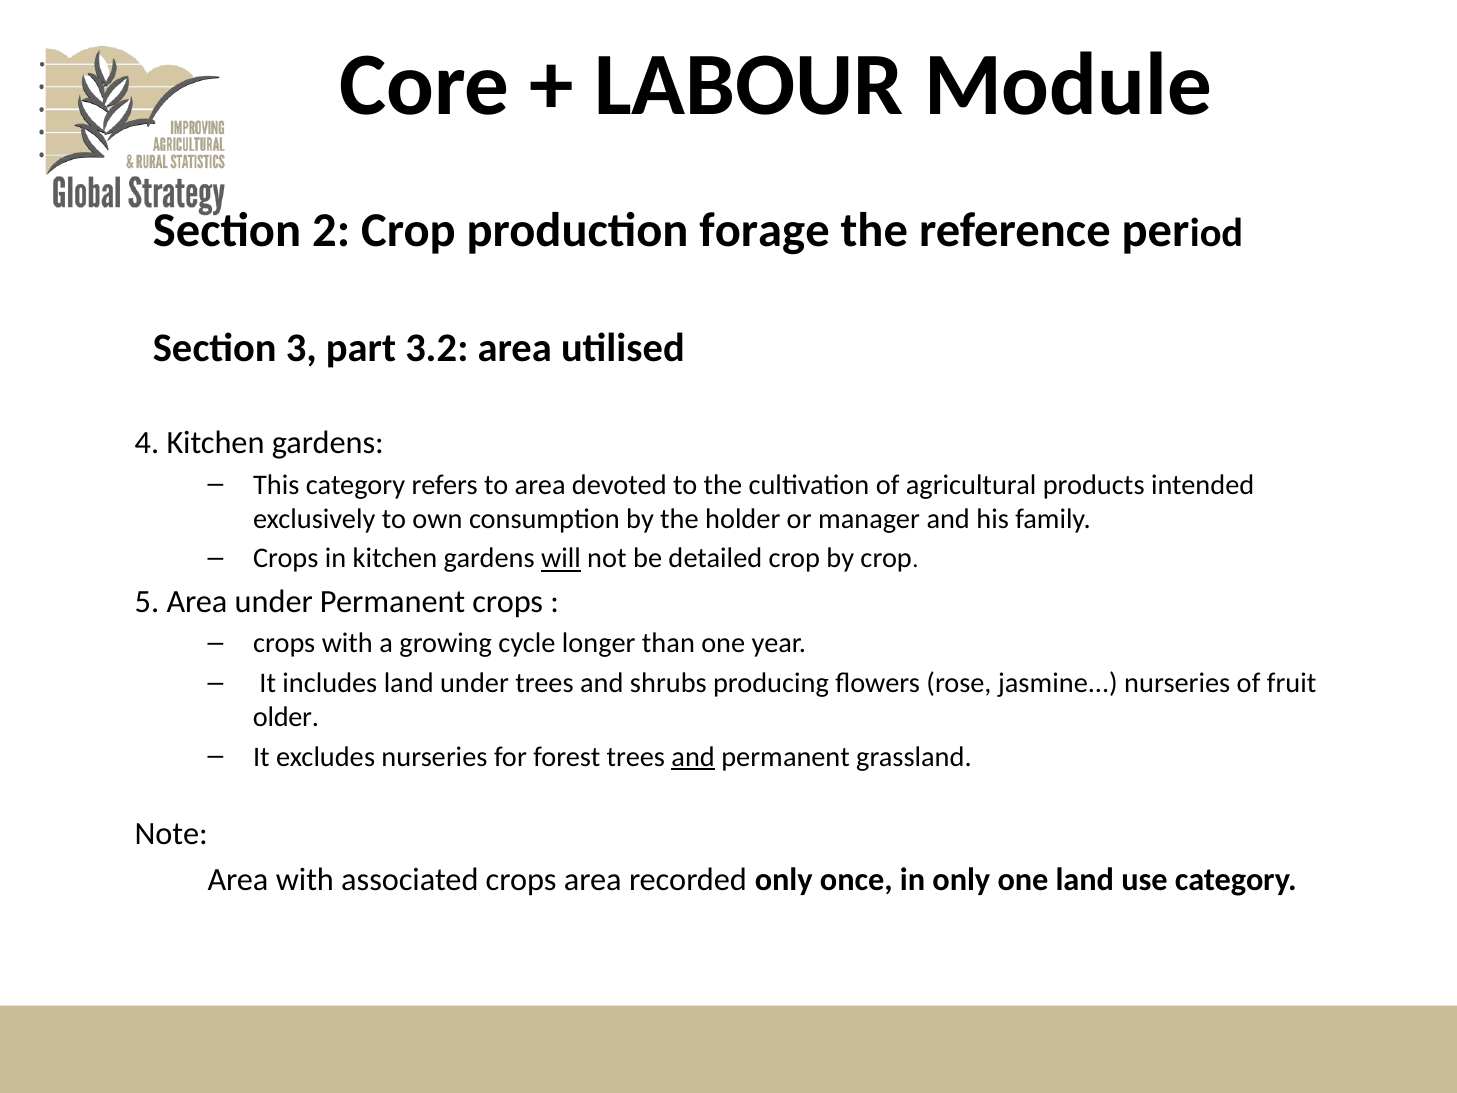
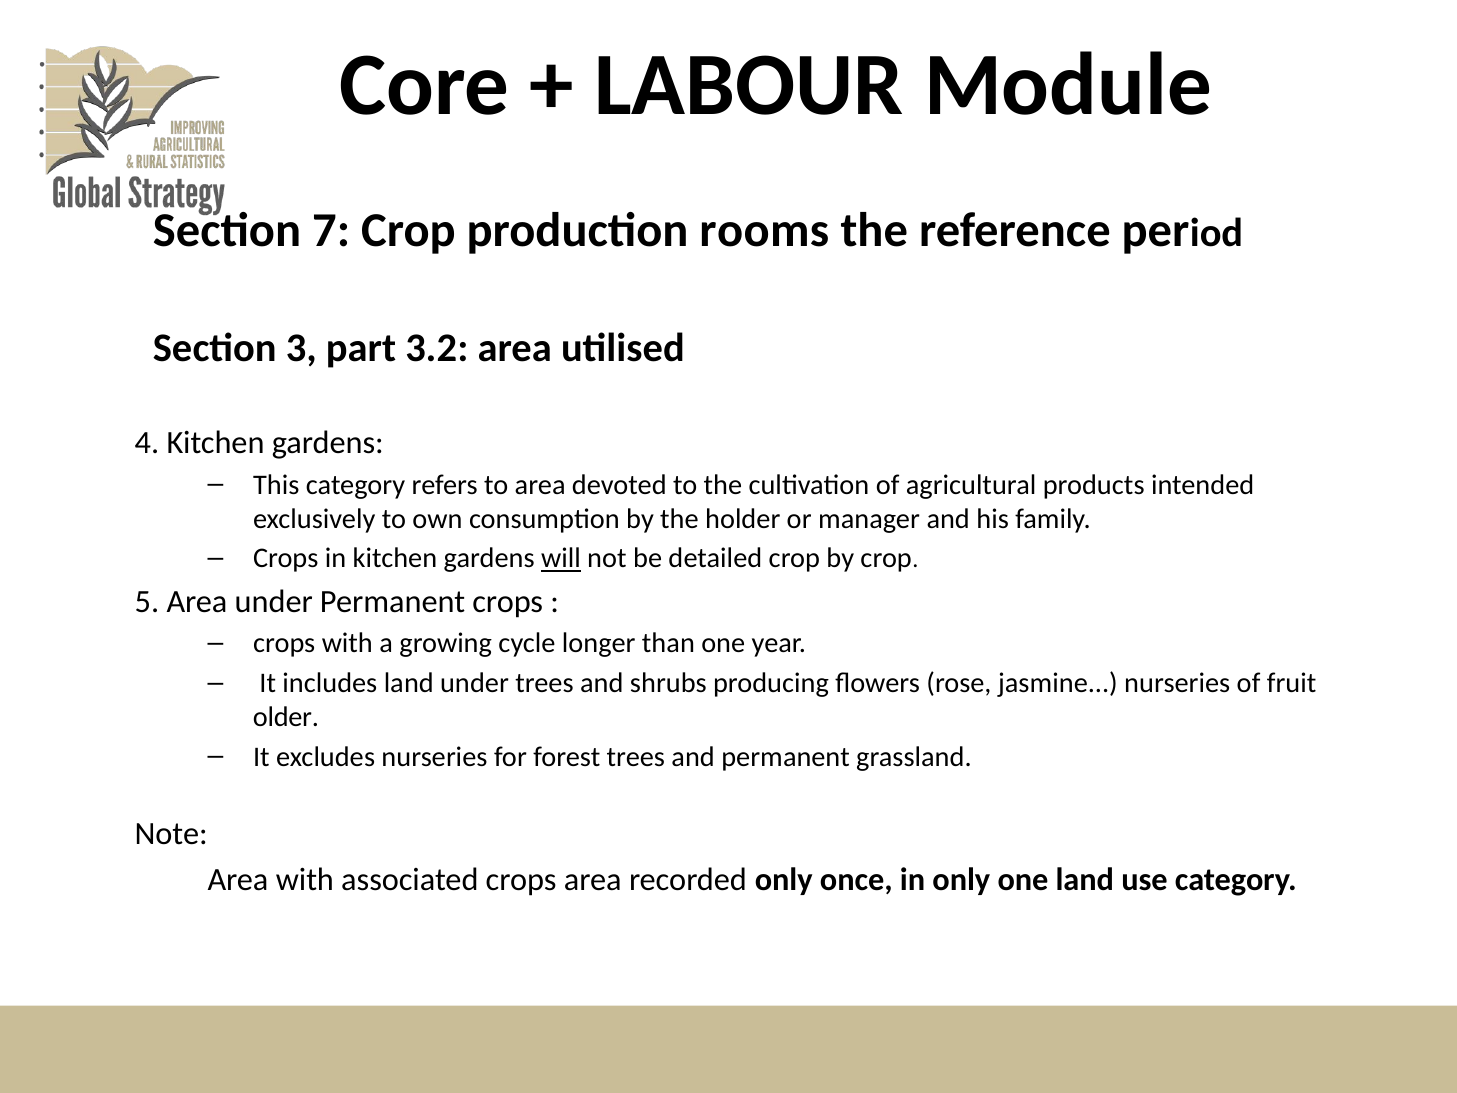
2: 2 -> 7 (331, 230)
forage: forage -> rooms (764, 230)
and underline: present -> none (693, 757)
